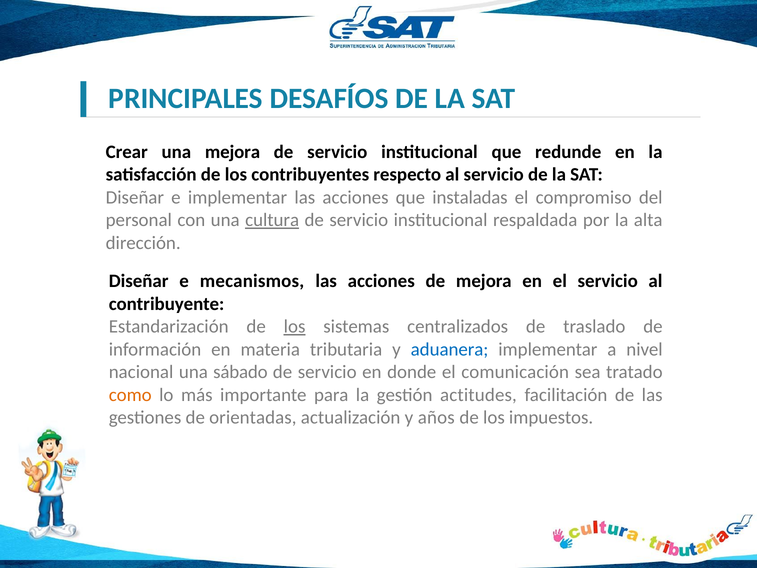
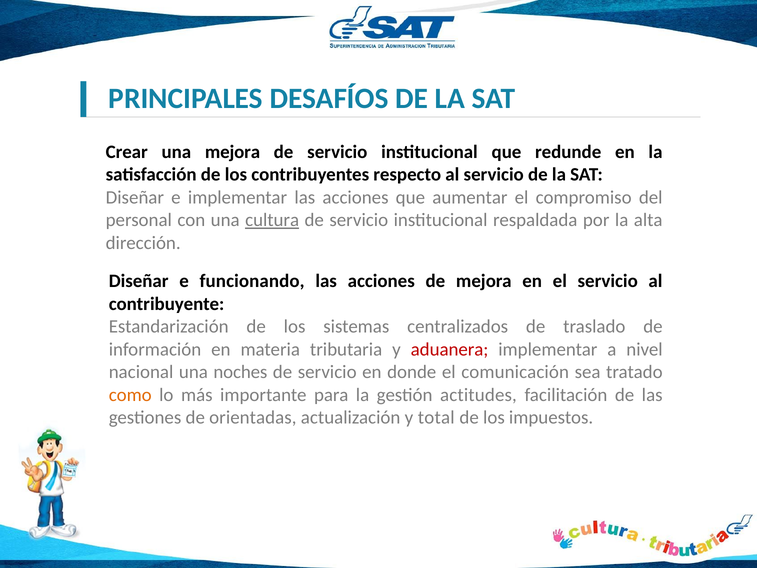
instaladas: instaladas -> aumentar (470, 197)
mecanismos: mecanismos -> funcionando (252, 281)
los underline: present -> none (295, 326)
aduanera colour: blue -> red (450, 349)
sábado: sábado -> noches (240, 372)
años: años -> total (436, 417)
